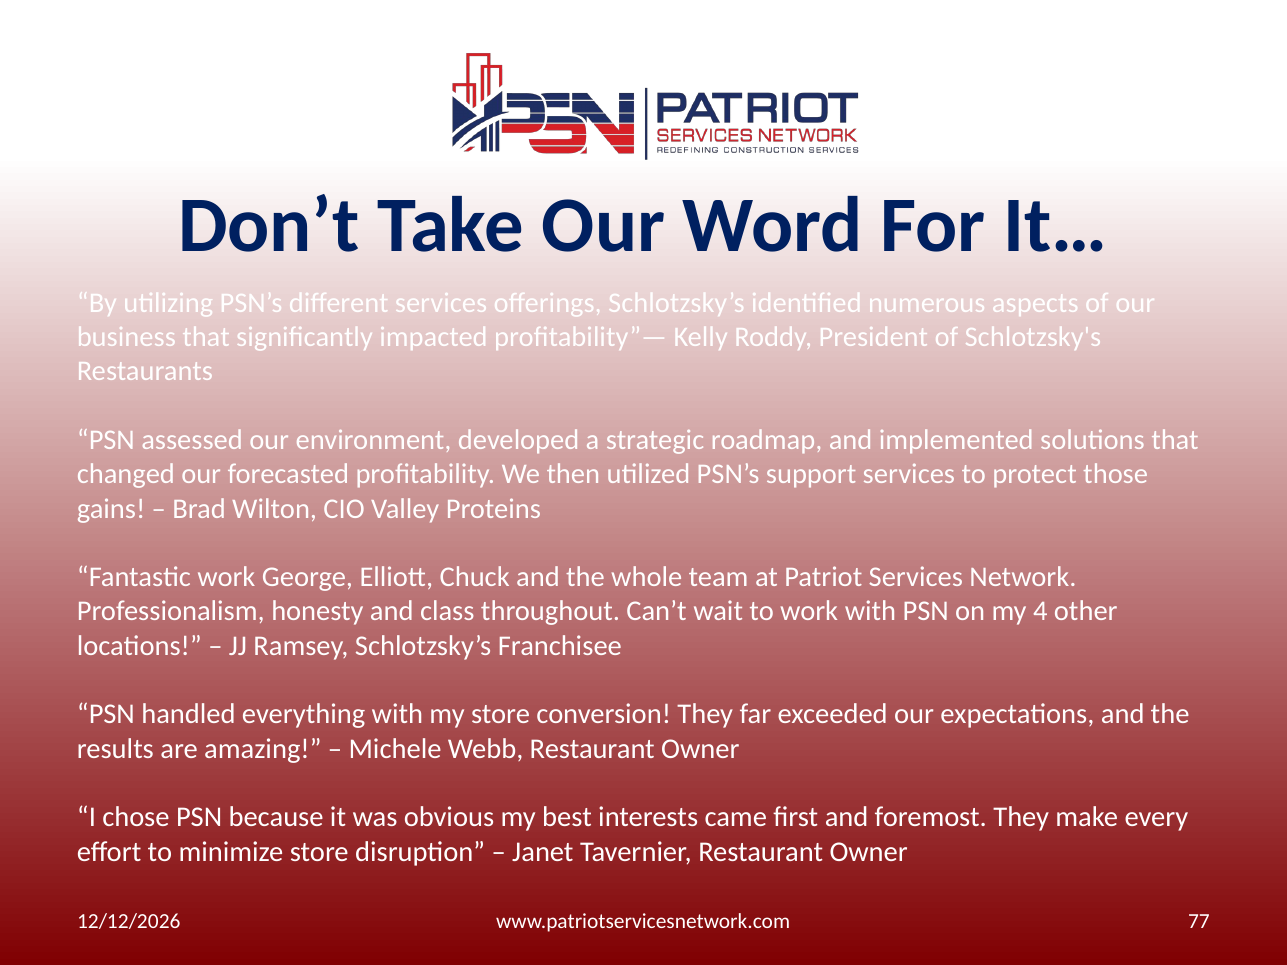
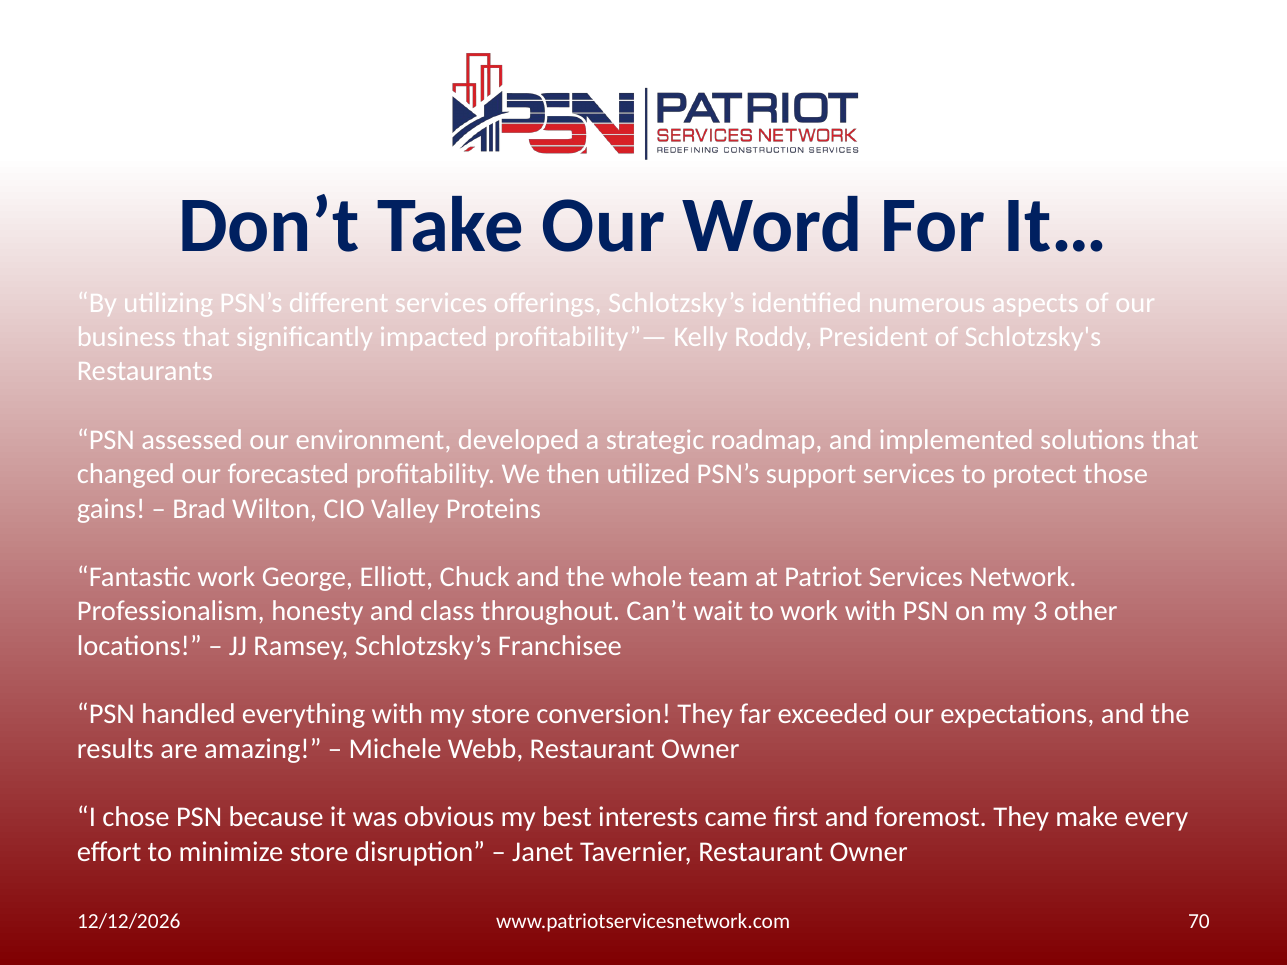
4: 4 -> 3 (1040, 612)
77: 77 -> 70 (1199, 922)
